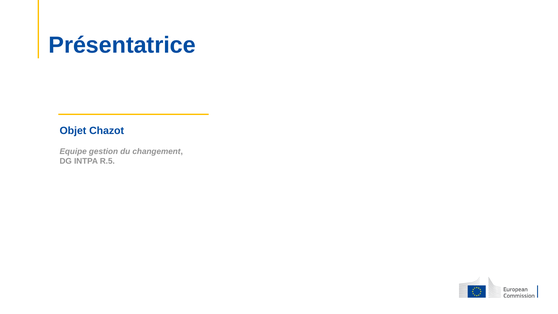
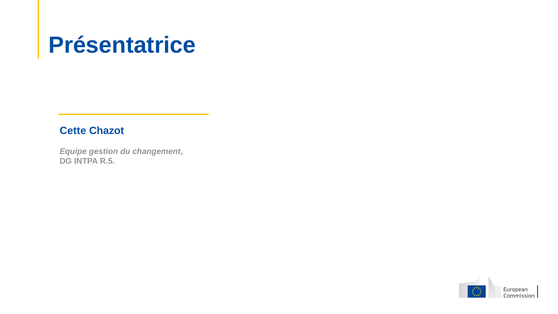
Objet: Objet -> Cette (73, 131)
